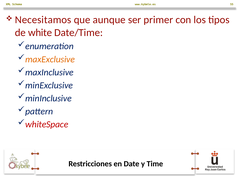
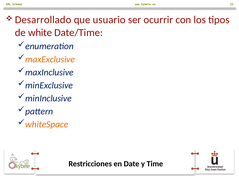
Necesitamos: Necesitamos -> Desarrollado (43, 20)
aunque: aunque -> usuario (109, 20)
primer: primer -> ocurrir (158, 20)
whiteSpace colour: red -> orange (47, 124)
